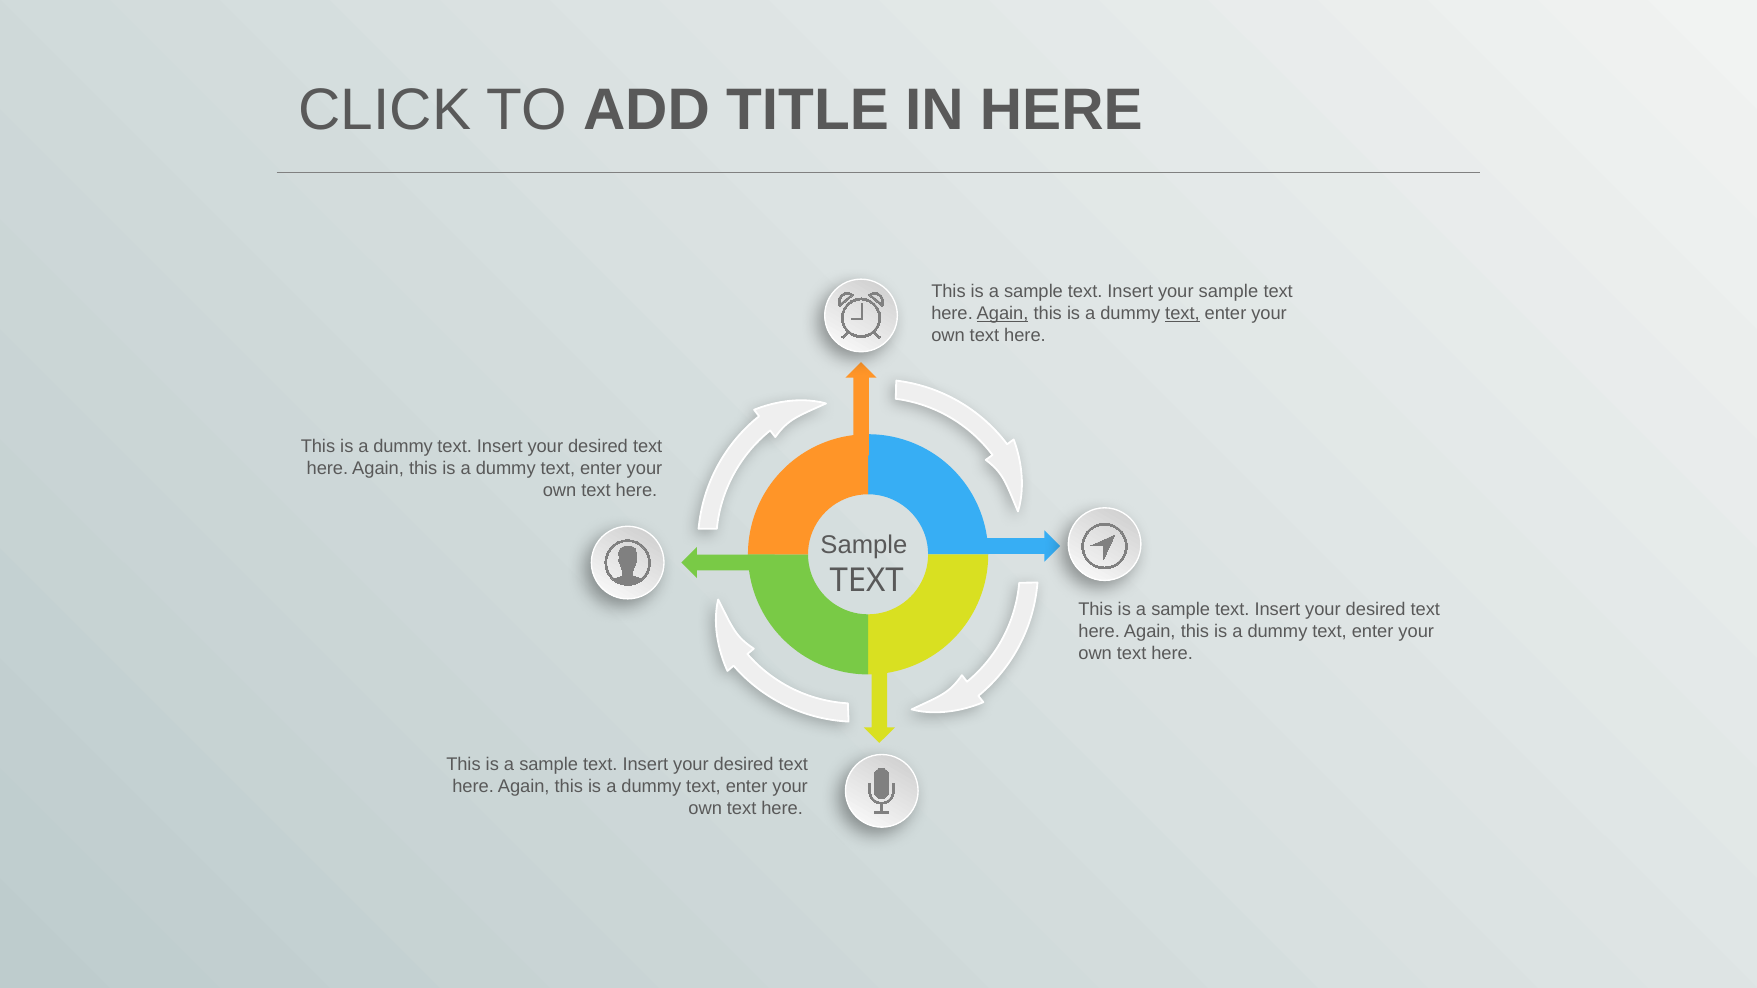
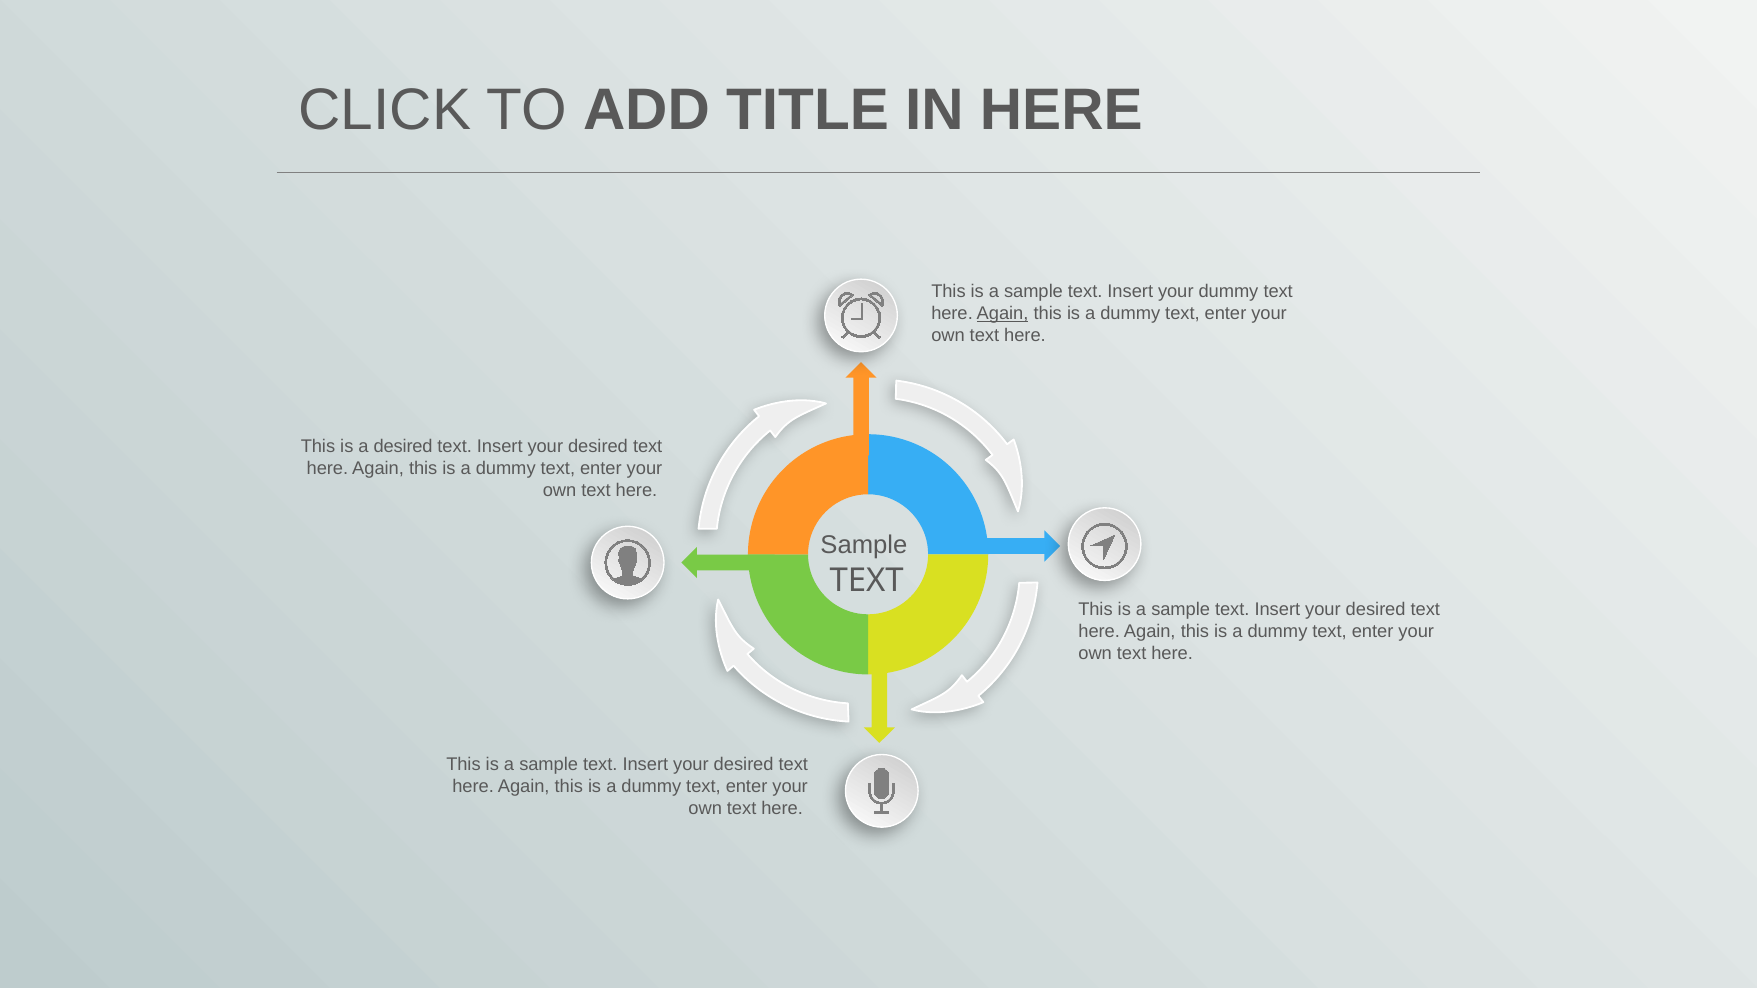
your sample: sample -> dummy (1228, 291)
text underline: present -> none (1182, 313)
dummy: dummy -> desired (403, 447)
